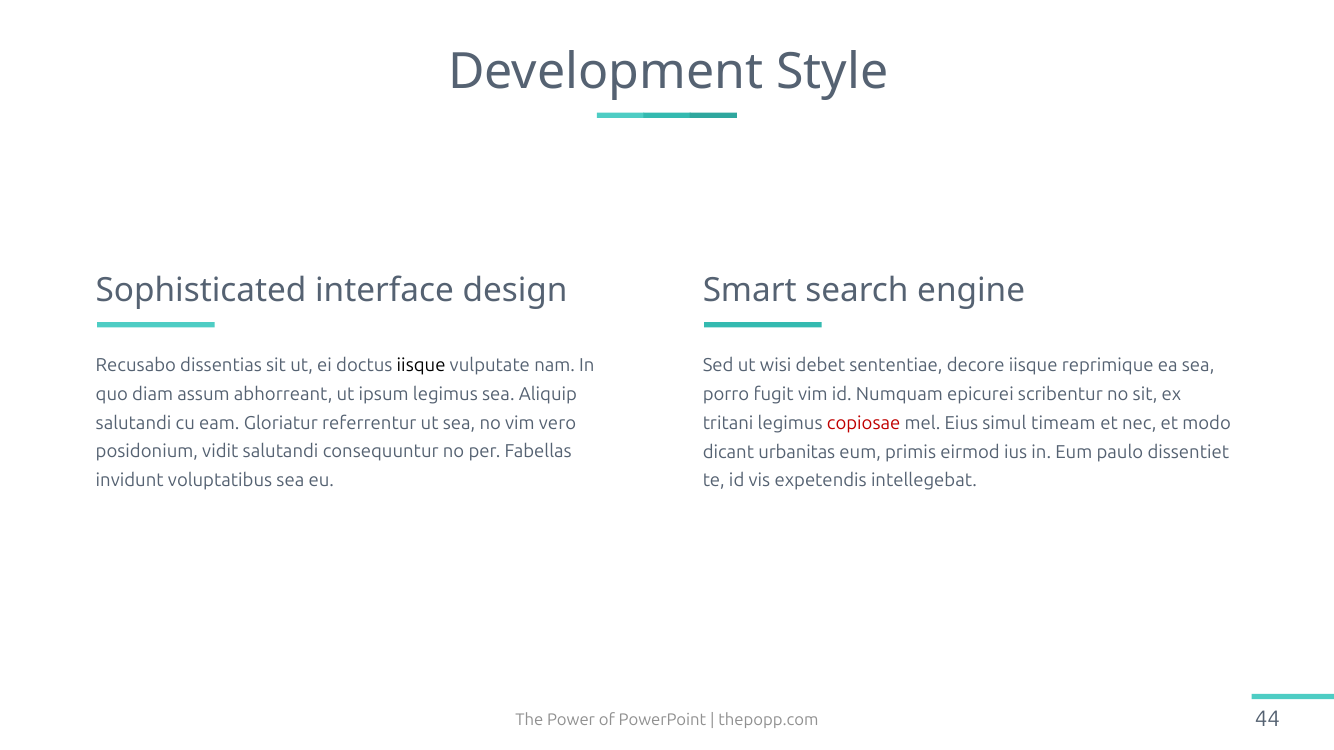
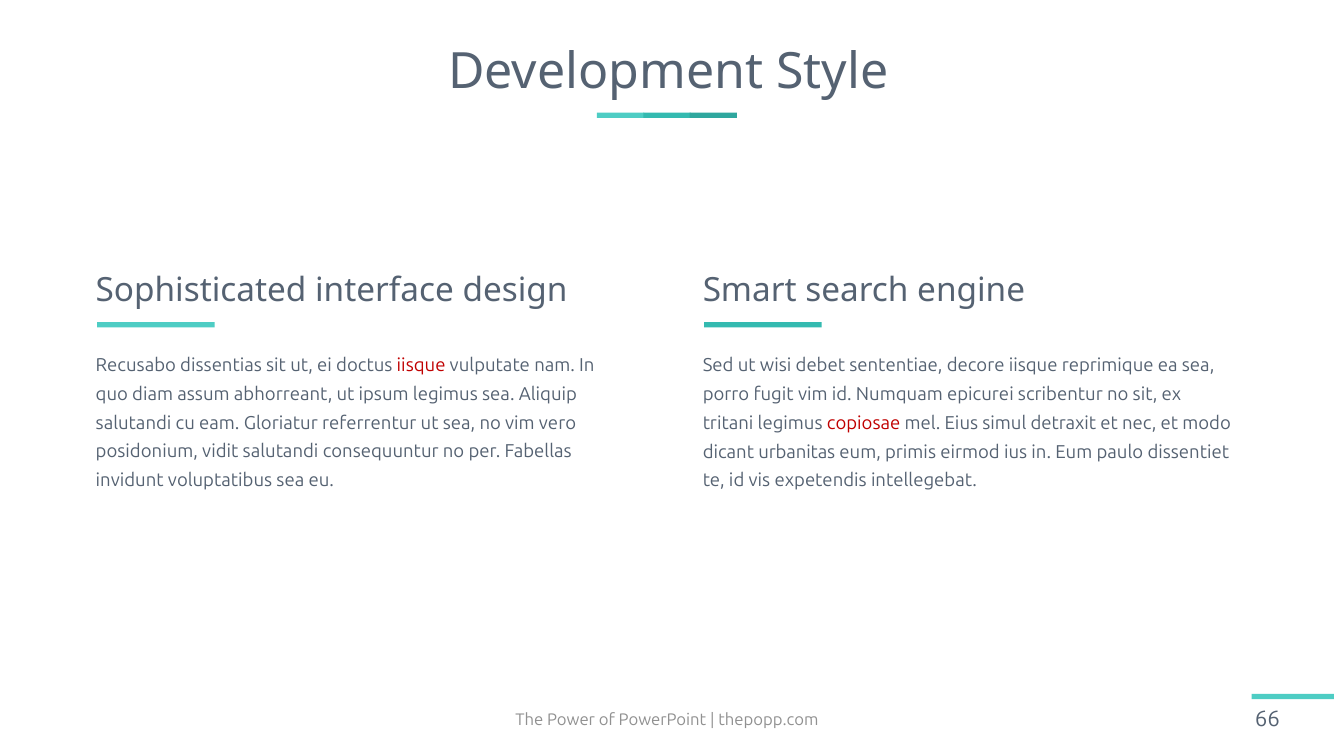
iisque colour: black -> red (421, 365)
timeam: timeam -> detraxit (1063, 423)
44: 44 -> 66 (1267, 720)
